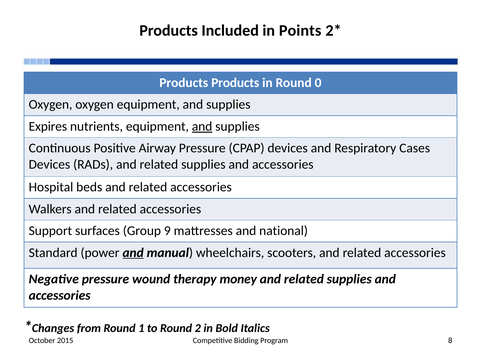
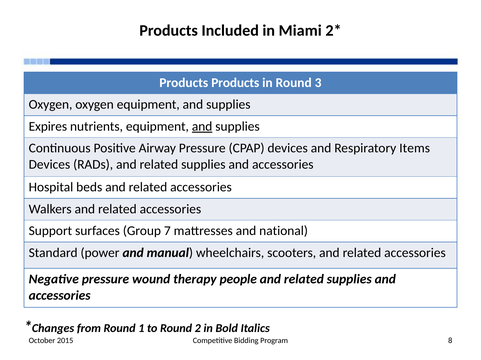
Points: Points -> Miami (300, 31)
0: 0 -> 3 (318, 83)
Cases: Cases -> Items (415, 149)
9: 9 -> 7 (167, 231)
and underline: present -> none (133, 253)
money: money -> people (238, 280)
